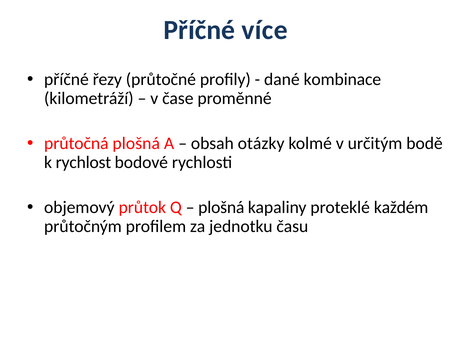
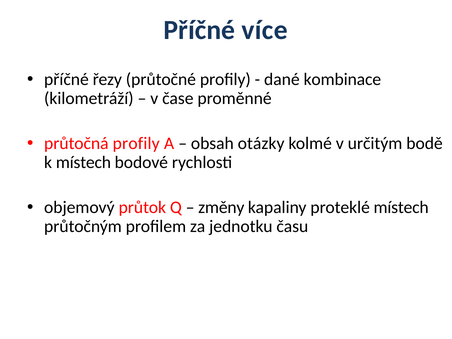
průtočná plošná: plošná -> profily (136, 143)
k rychlost: rychlost -> místech (83, 162)
plošná: plošná -> změny (221, 207)
proteklé každém: každém -> místech (401, 207)
